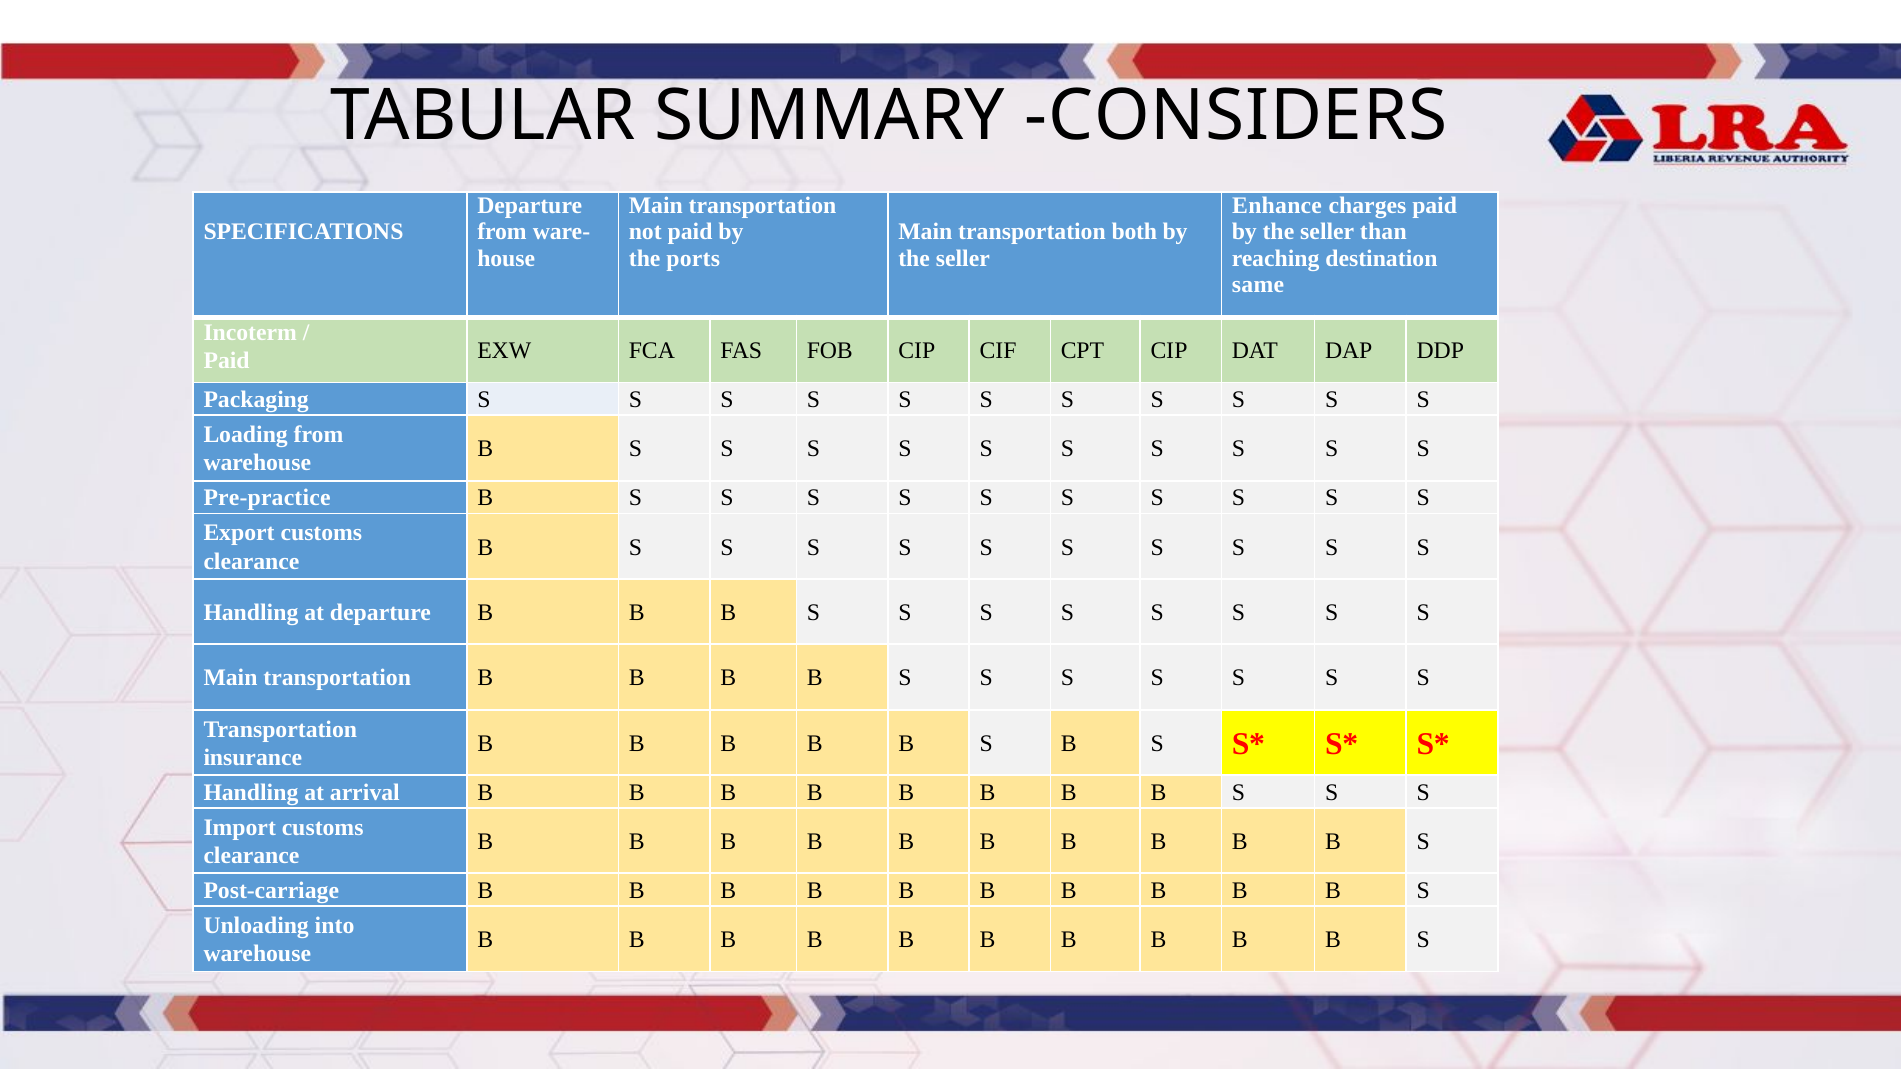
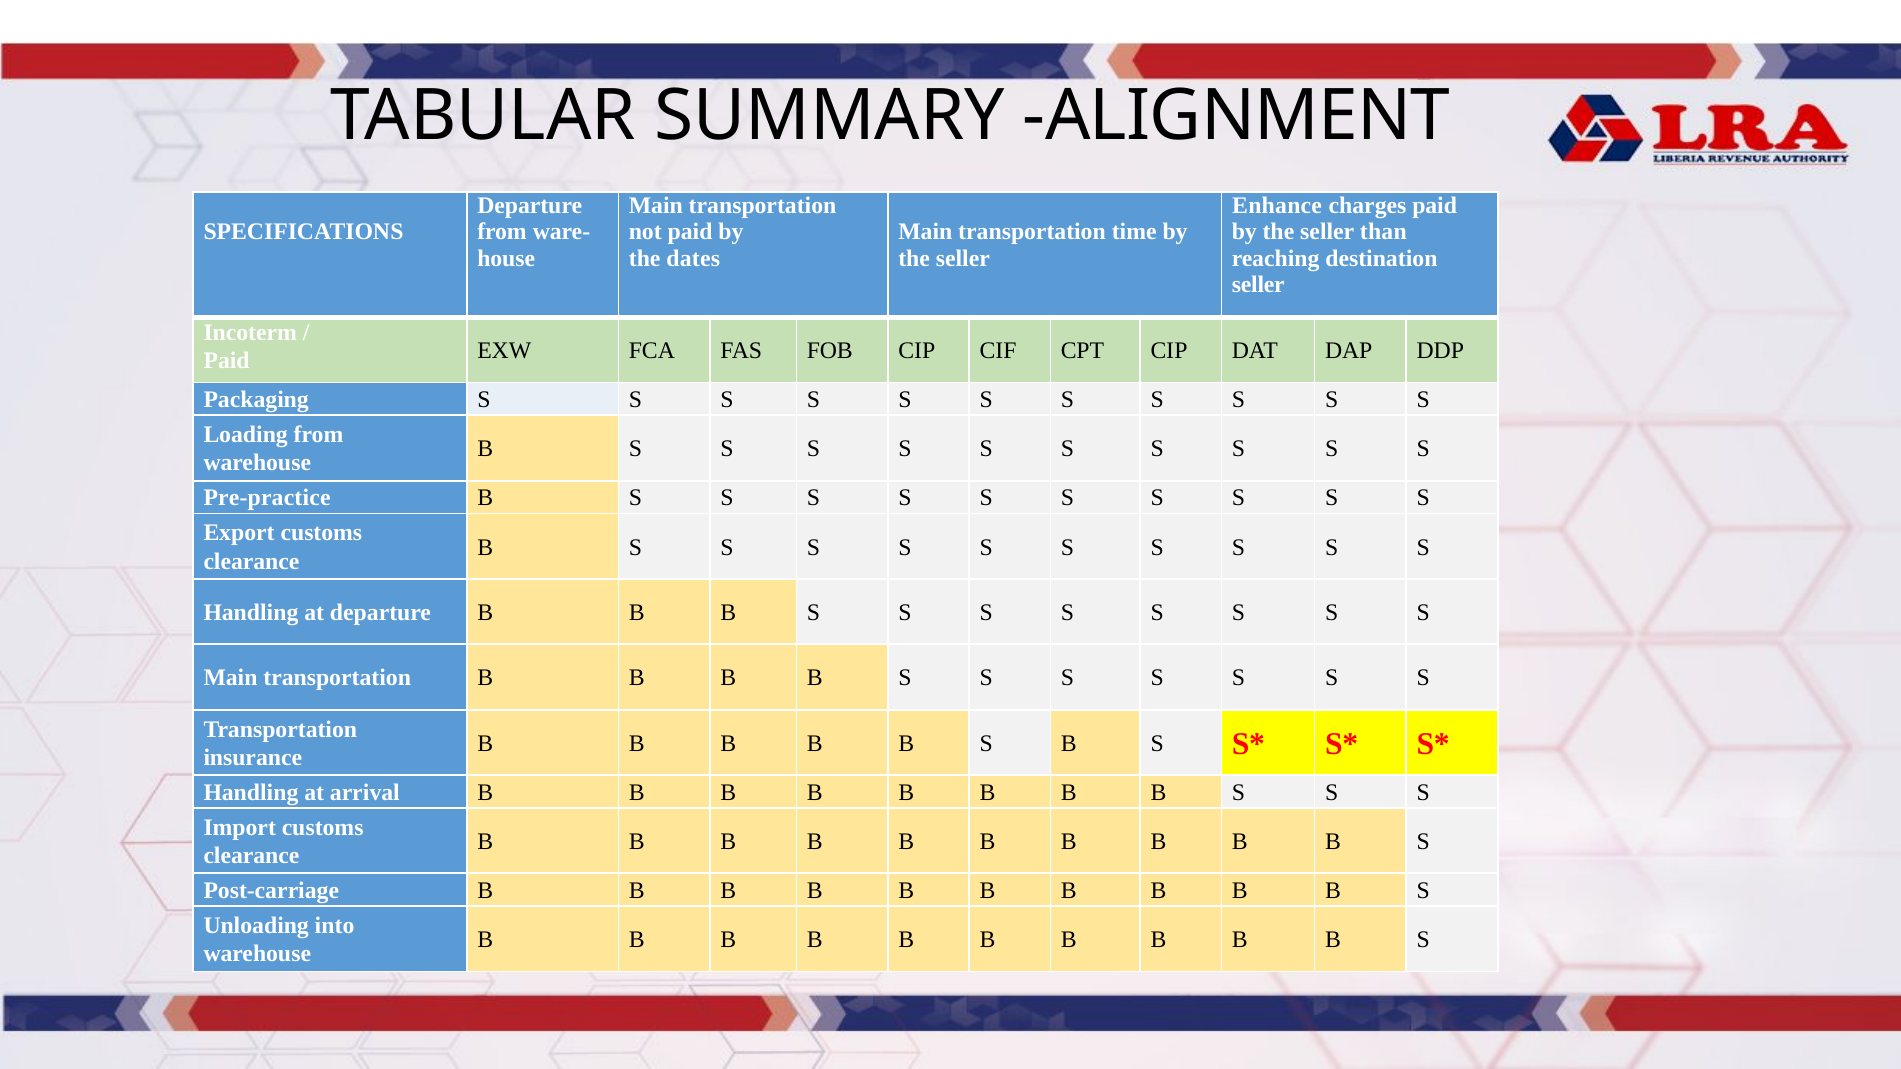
CONSIDERS: CONSIDERS -> ALIGNMENT (1237, 116)
both: both -> time (1134, 232)
ports: ports -> dates (693, 258)
same: same -> seller (1258, 285)
